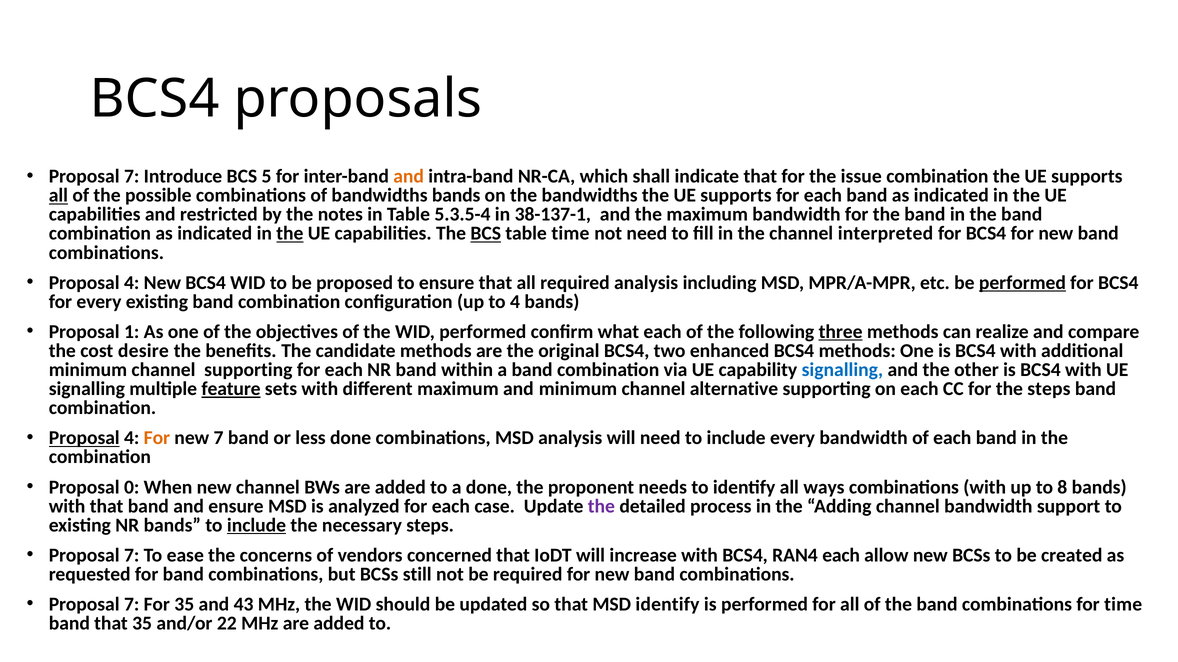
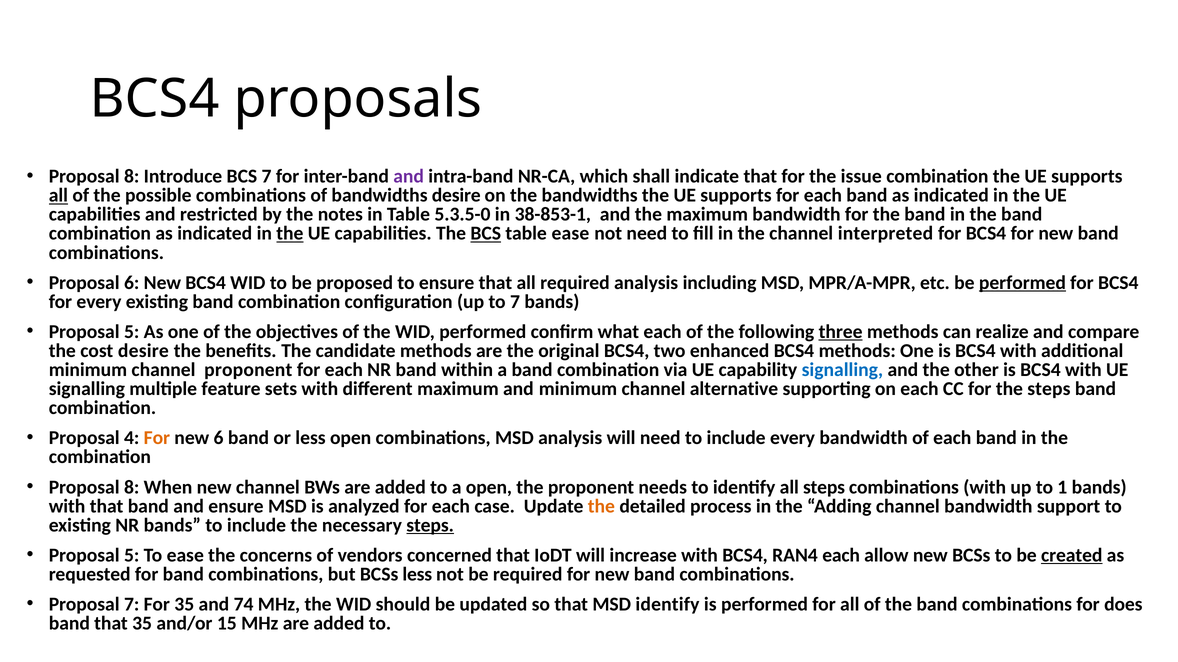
7: 7 -> 8 (132, 177)
BCS 5: 5 -> 7 (267, 177)
and colour: orange -> purple (409, 177)
bandwidths bands: bands -> desire (456, 196)
5.3.5-4: 5.3.5-4 -> 5.3.5-0 (462, 215)
38-137-1: 38-137-1 -> 38-853-1 (553, 215)
table time: time -> ease (570, 234)
4: 4 -> 6 (132, 283)
to 4: 4 -> 7 (515, 302)
1: 1 -> 5 (132, 332)
channel supporting: supporting -> proponent (248, 370)
feature underline: present -> none (231, 389)
Proposal underline: present -> none (84, 438)
new 7: 7 -> 6 (219, 438)
less done: done -> open (351, 438)
0: 0 -> 8 (132, 488)
a done: done -> open (489, 488)
all ways: ways -> steps (824, 488)
8: 8 -> 1 (1062, 488)
the colour: purple -> orange (601, 507)
include underline: present -> none (257, 526)
steps underline: none -> present (430, 526)
7: 7 -> 5 (132, 556)
created underline: none -> present (1072, 556)
BCSs still: still -> less (417, 575)
43: 43 -> 74 (244, 605)
for time: time -> does (1123, 605)
22: 22 -> 15 (227, 624)
